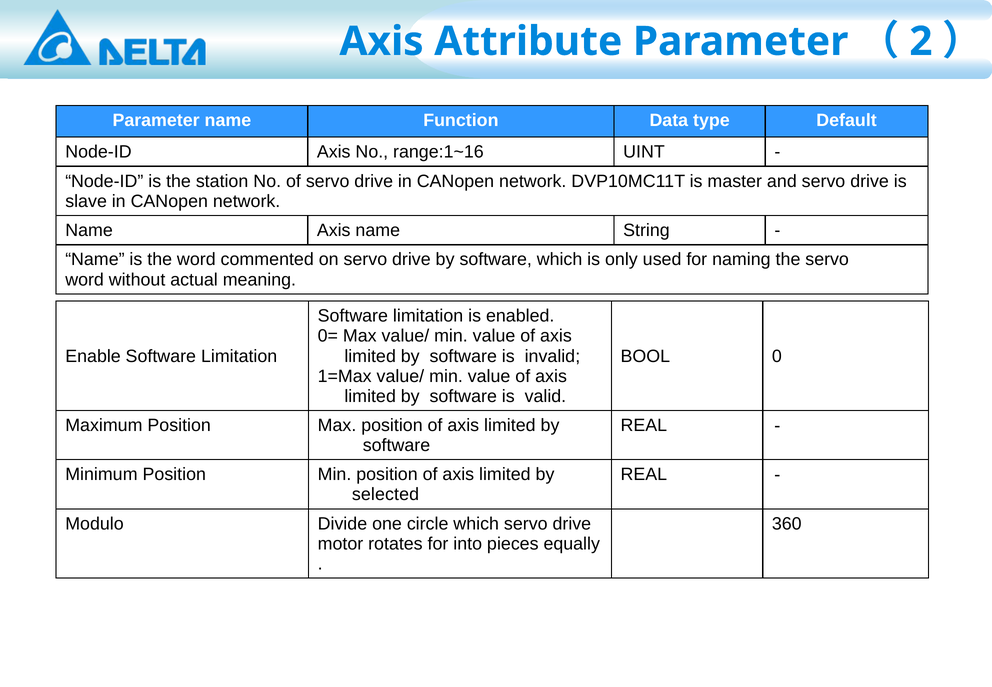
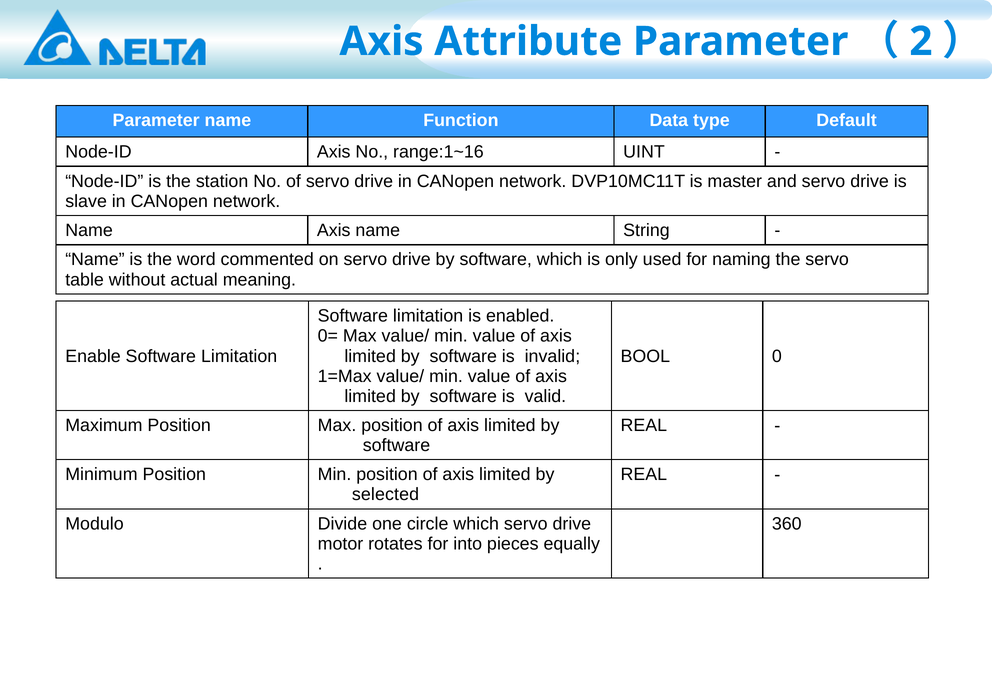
word: word -> table (85, 280)
